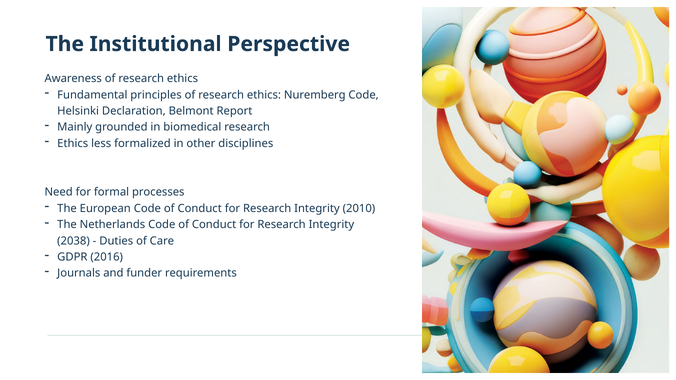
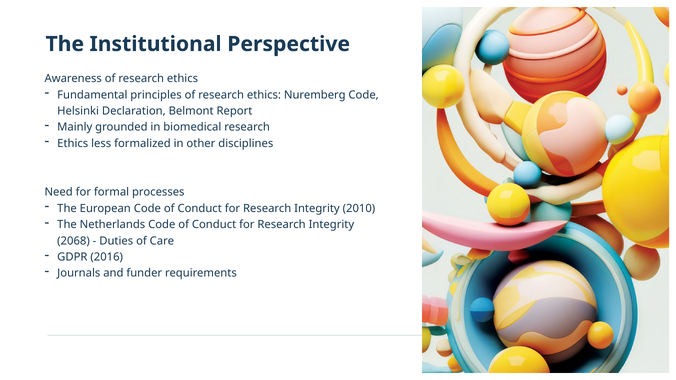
2038: 2038 -> 2068 (74, 241)
